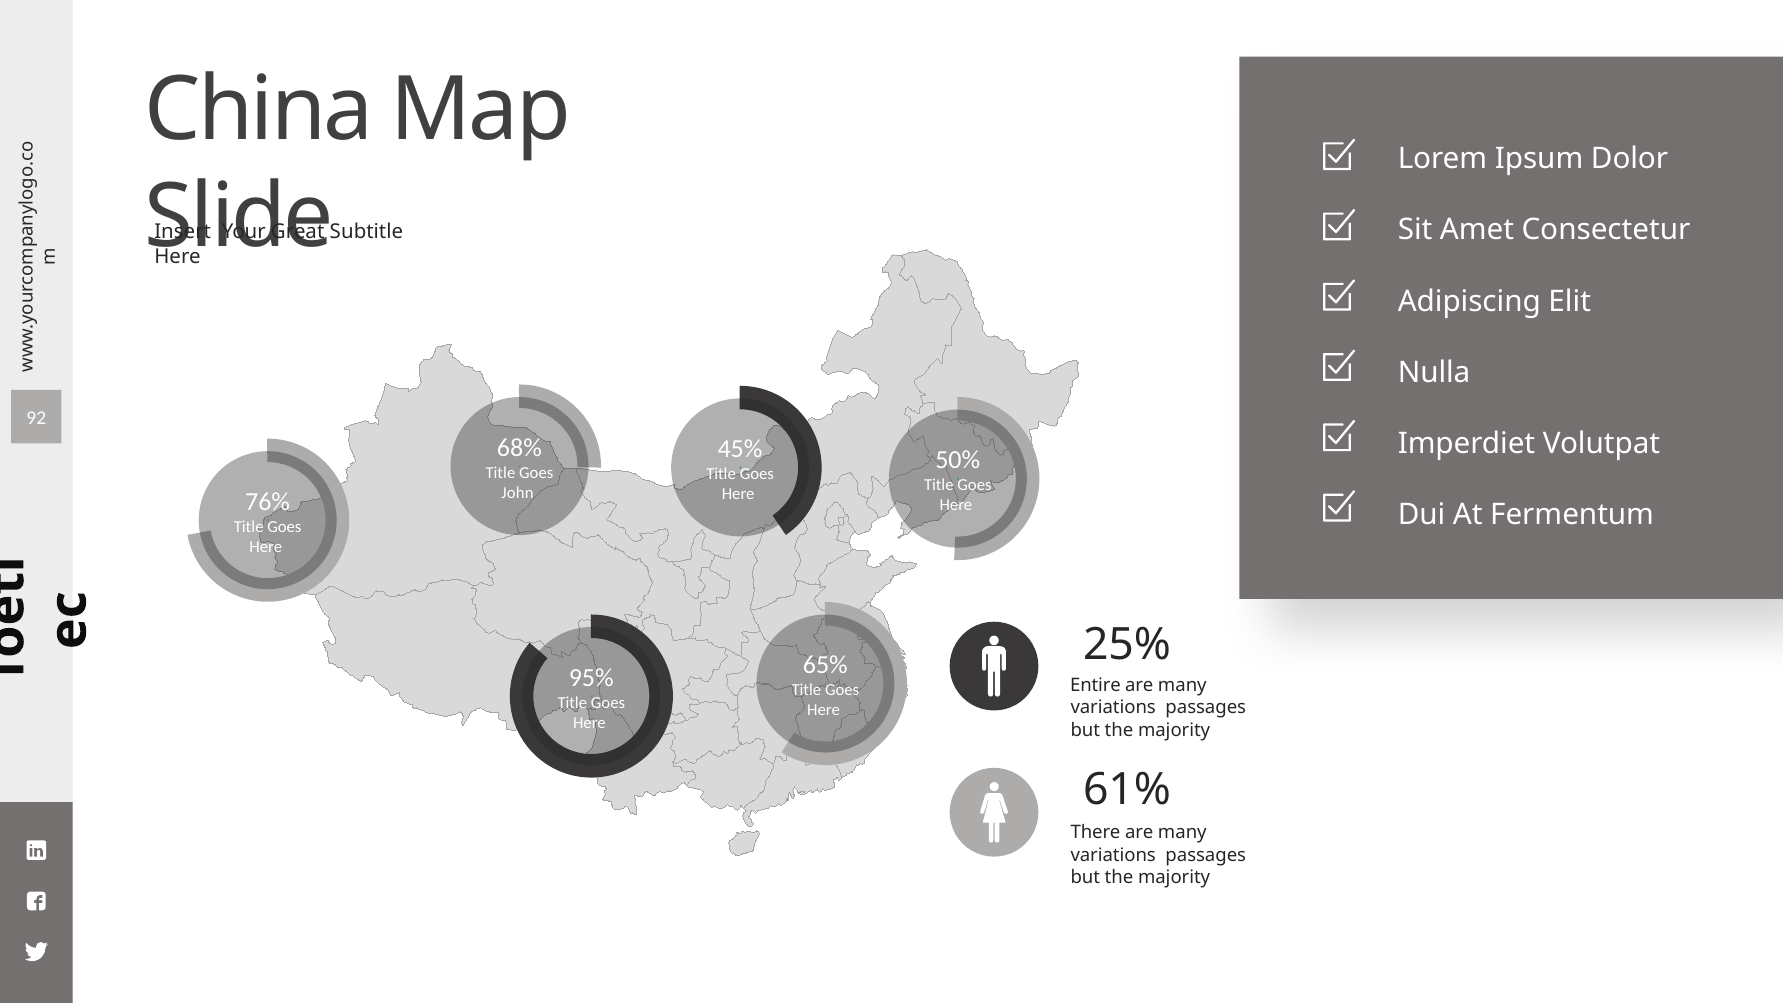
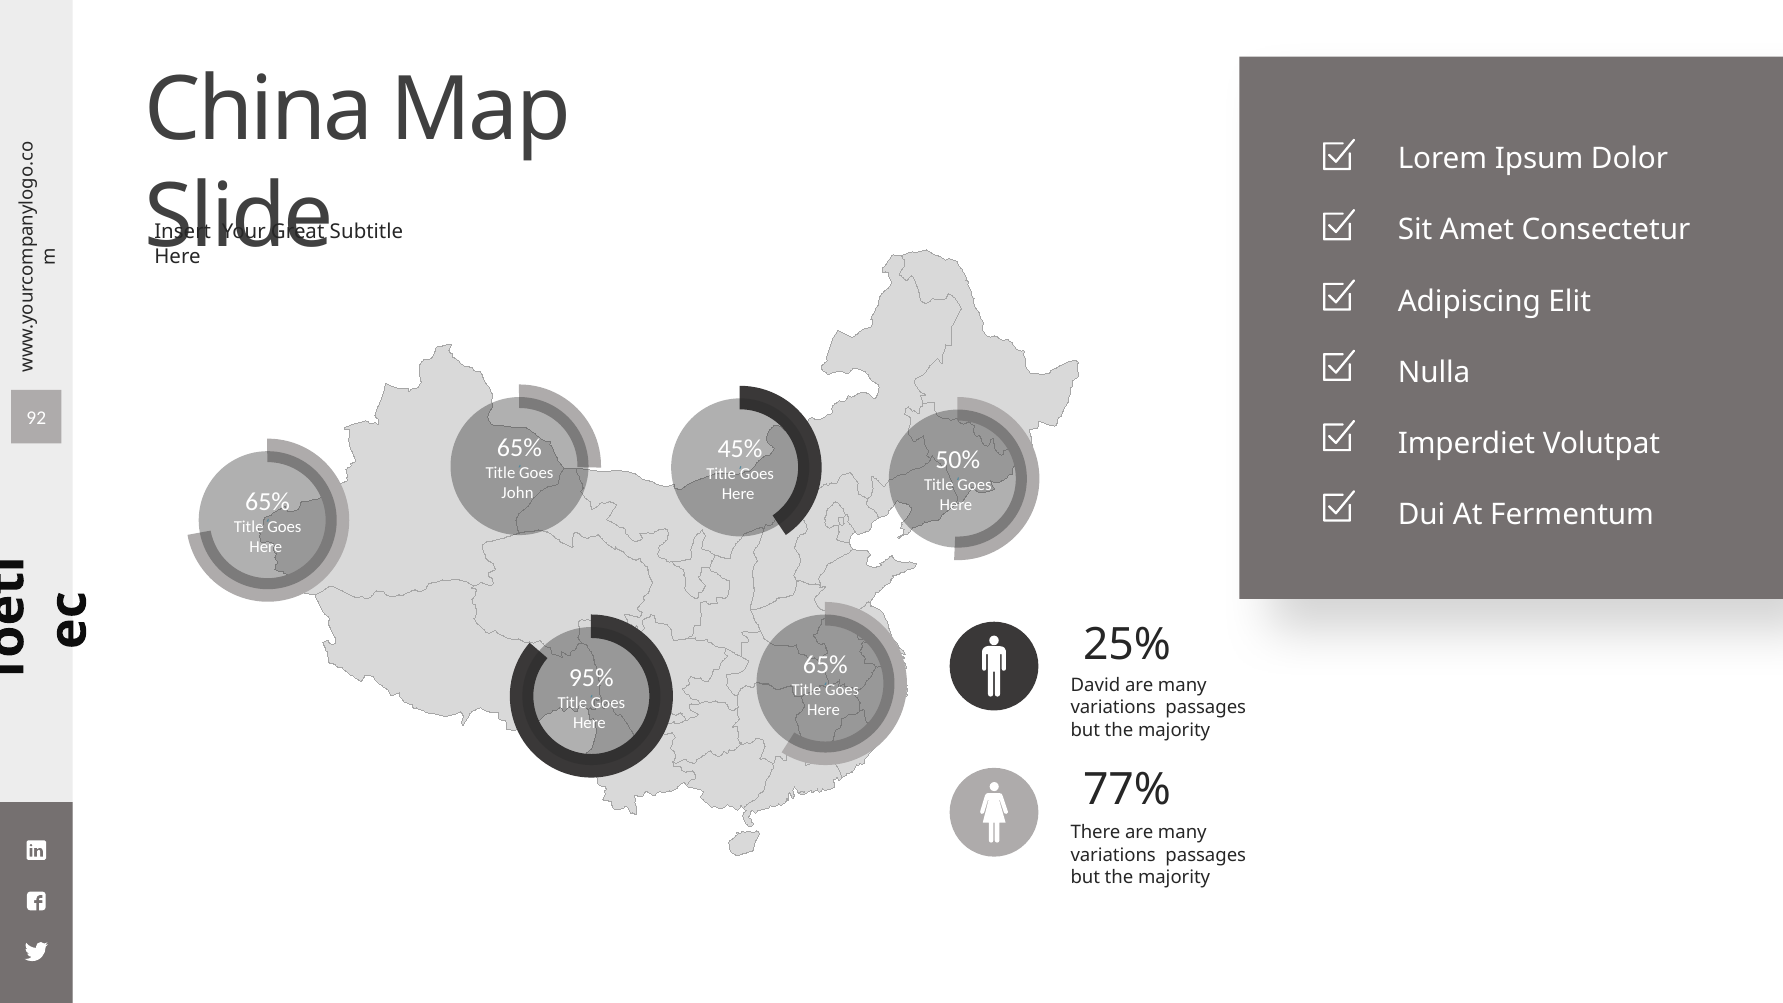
68%: 68% -> 65% (519, 448)
76%: 76% -> 65% (268, 502)
Entire: Entire -> David (1095, 685)
61%: 61% -> 77% (1127, 790)
